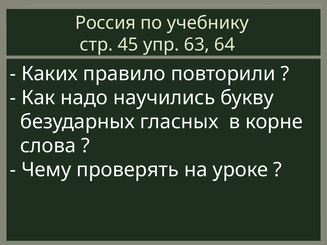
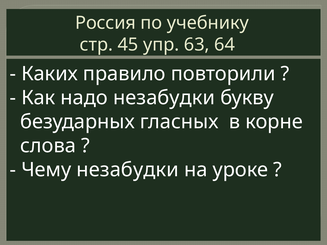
надо научились: научились -> незабудки (164, 98)
Чему проверять: проверять -> незабудки (128, 170)
